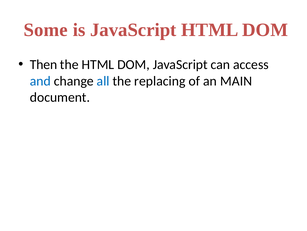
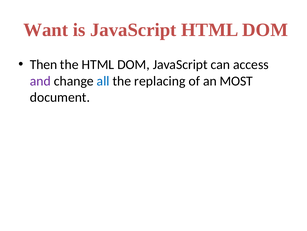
Some: Some -> Want (46, 30)
and colour: blue -> purple (40, 81)
MAIN: MAIN -> MOST (236, 81)
